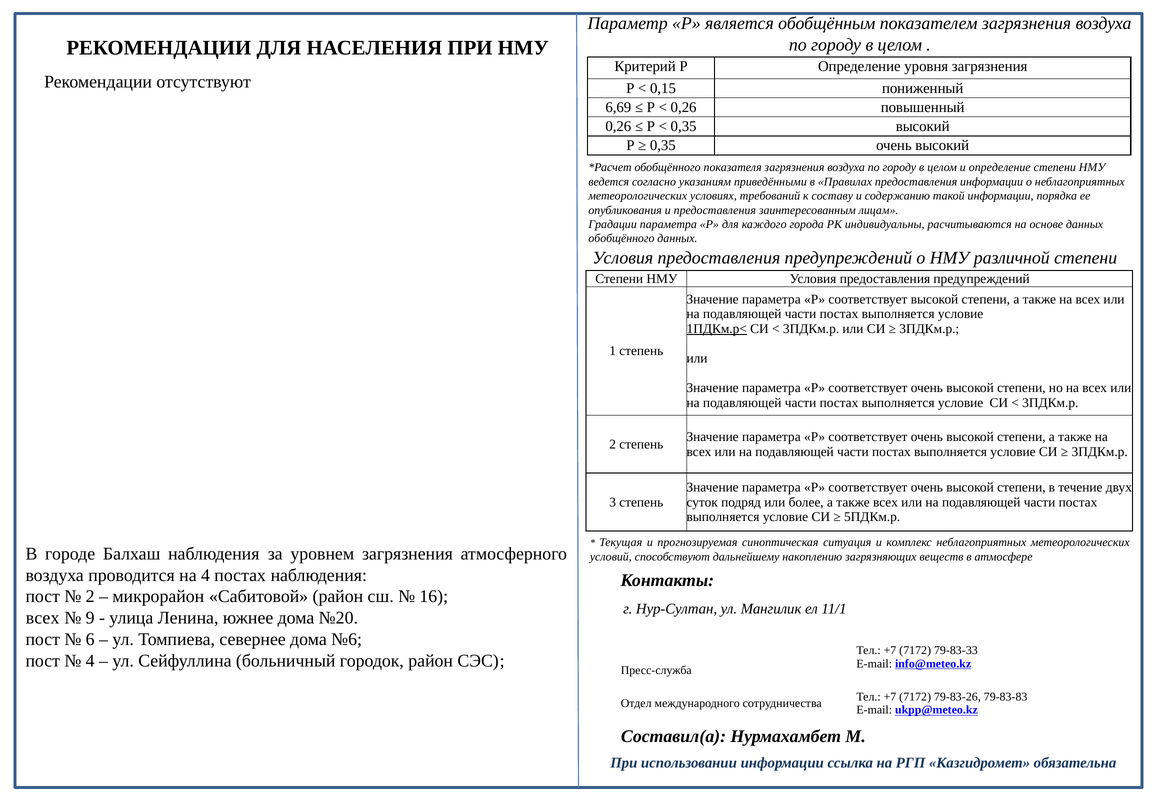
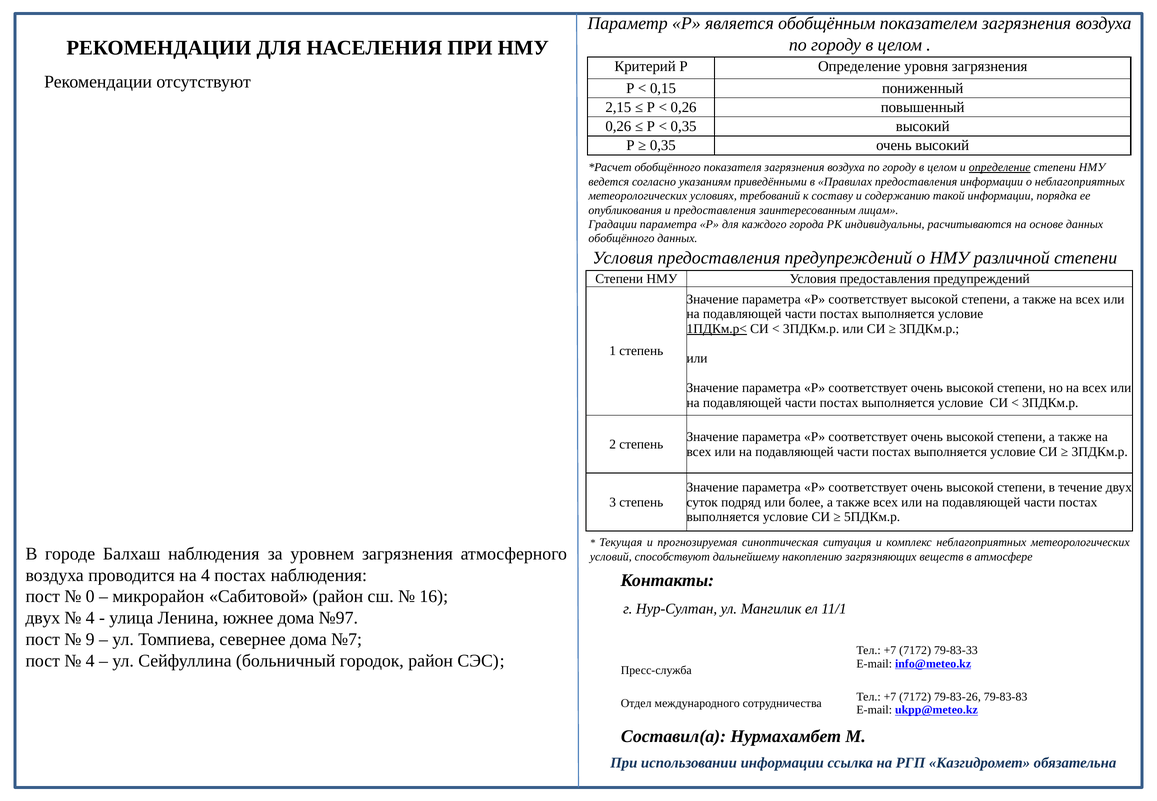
6,69: 6,69 -> 2,15 (618, 107)
определение underline: none -> present (1000, 167)
2: 2 -> 0 (90, 597)
всех: всех -> двух (43, 618)
9: 9 -> 4 (90, 618)
№20: №20 -> №97 (338, 618)
6: 6 -> 9 (90, 639)
№6: №6 -> №7 (347, 639)
